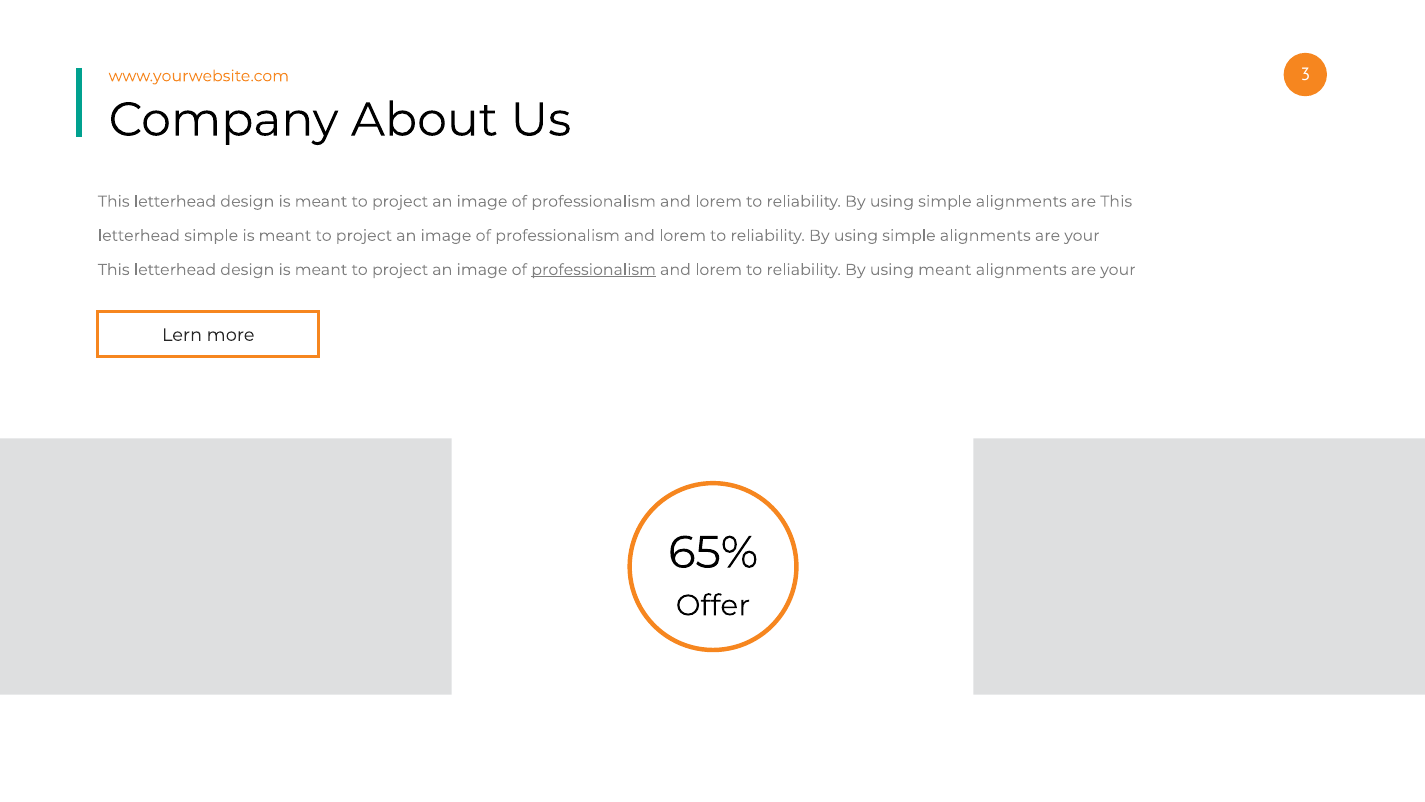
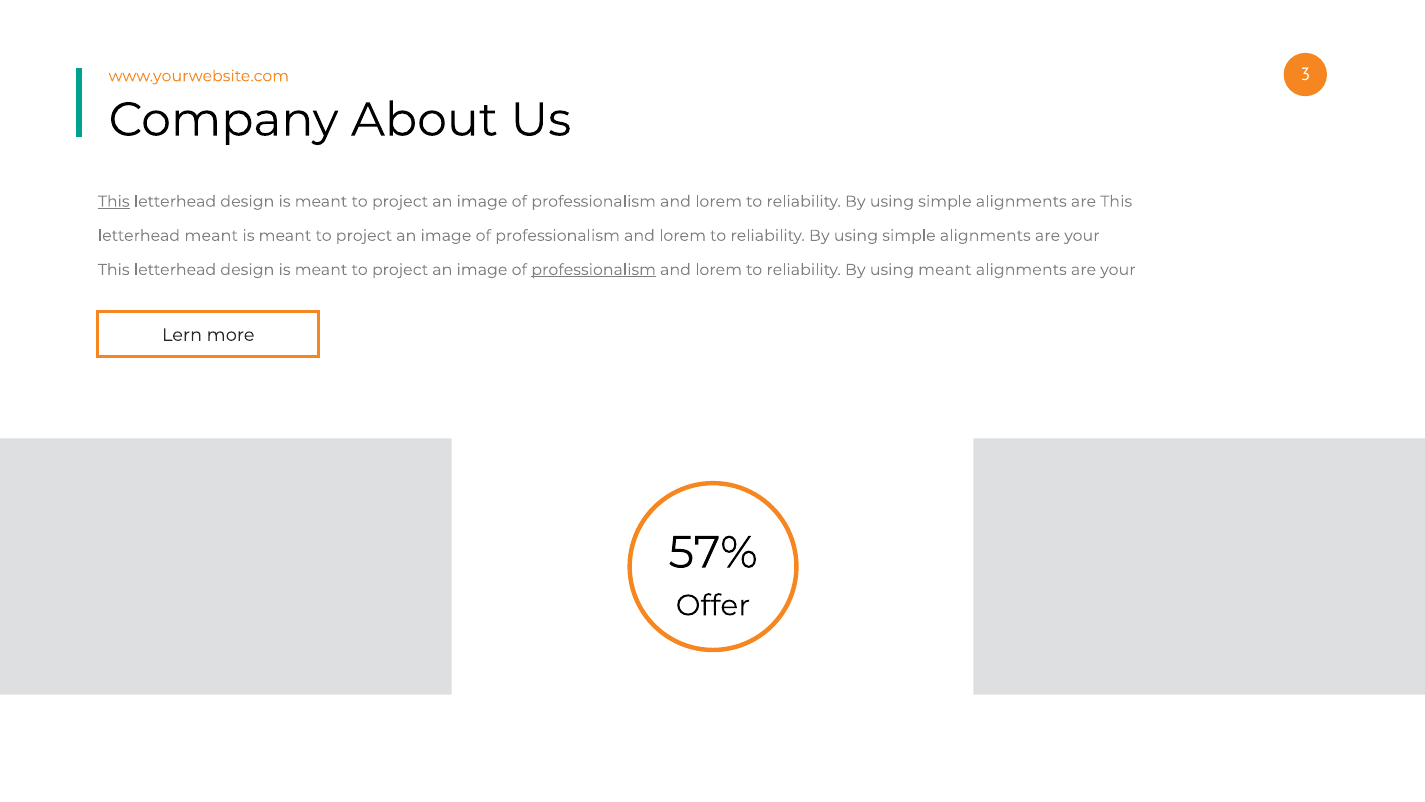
This underline: none -> present (114, 201)
letterhead simple: simple -> meant (211, 236)
65%: 65% -> 57% (713, 552)
